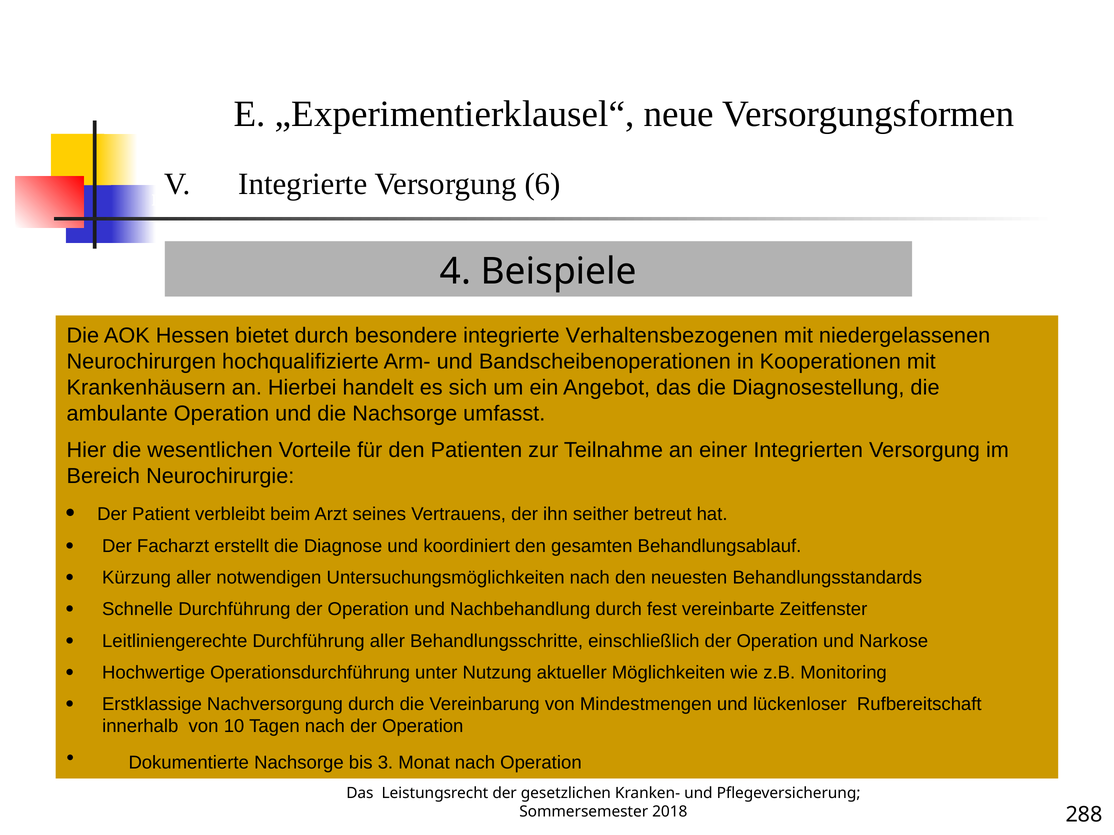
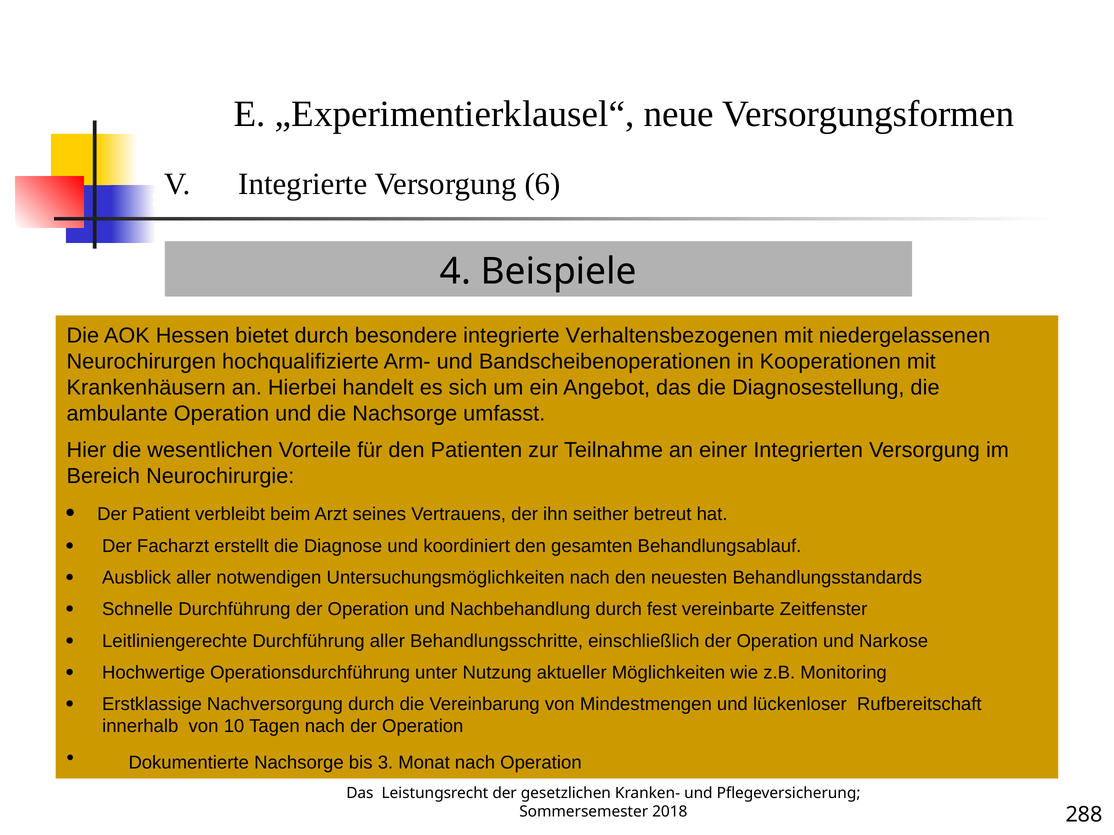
Kürzung: Kürzung -> Ausblick (137, 578)
